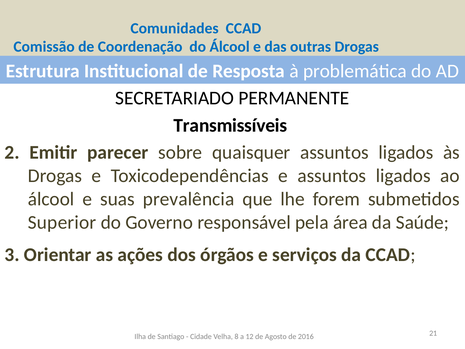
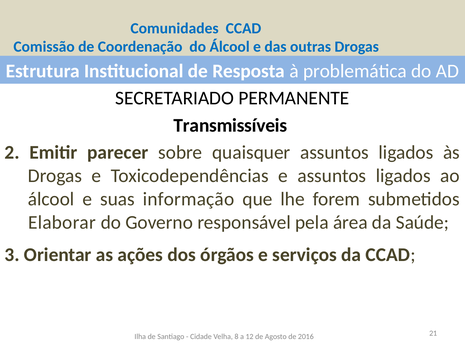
prevalência: prevalência -> informação (189, 199)
Superior: Superior -> Elaborar (62, 222)
